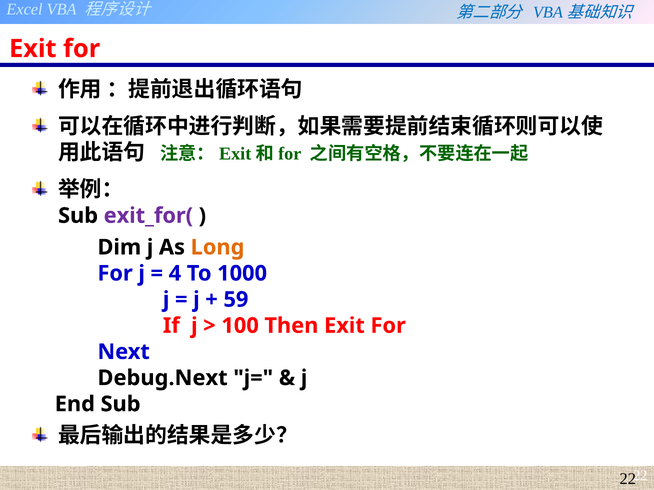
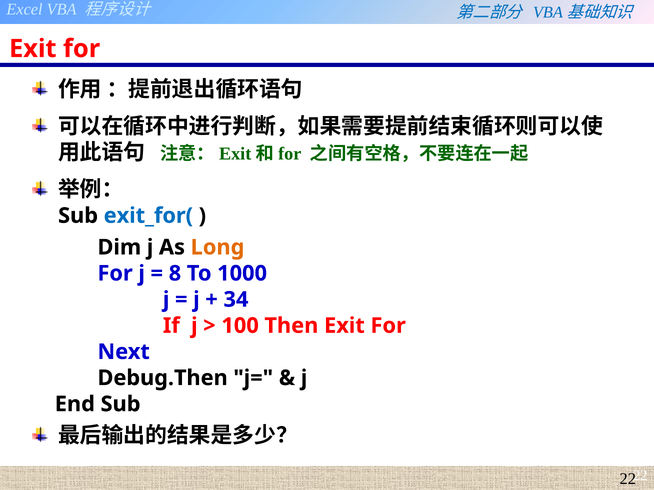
exit_for( colour: purple -> blue (148, 216)
4: 4 -> 8 (175, 274)
59: 59 -> 34 (236, 300)
Debug.Next: Debug.Next -> Debug.Then (163, 378)
